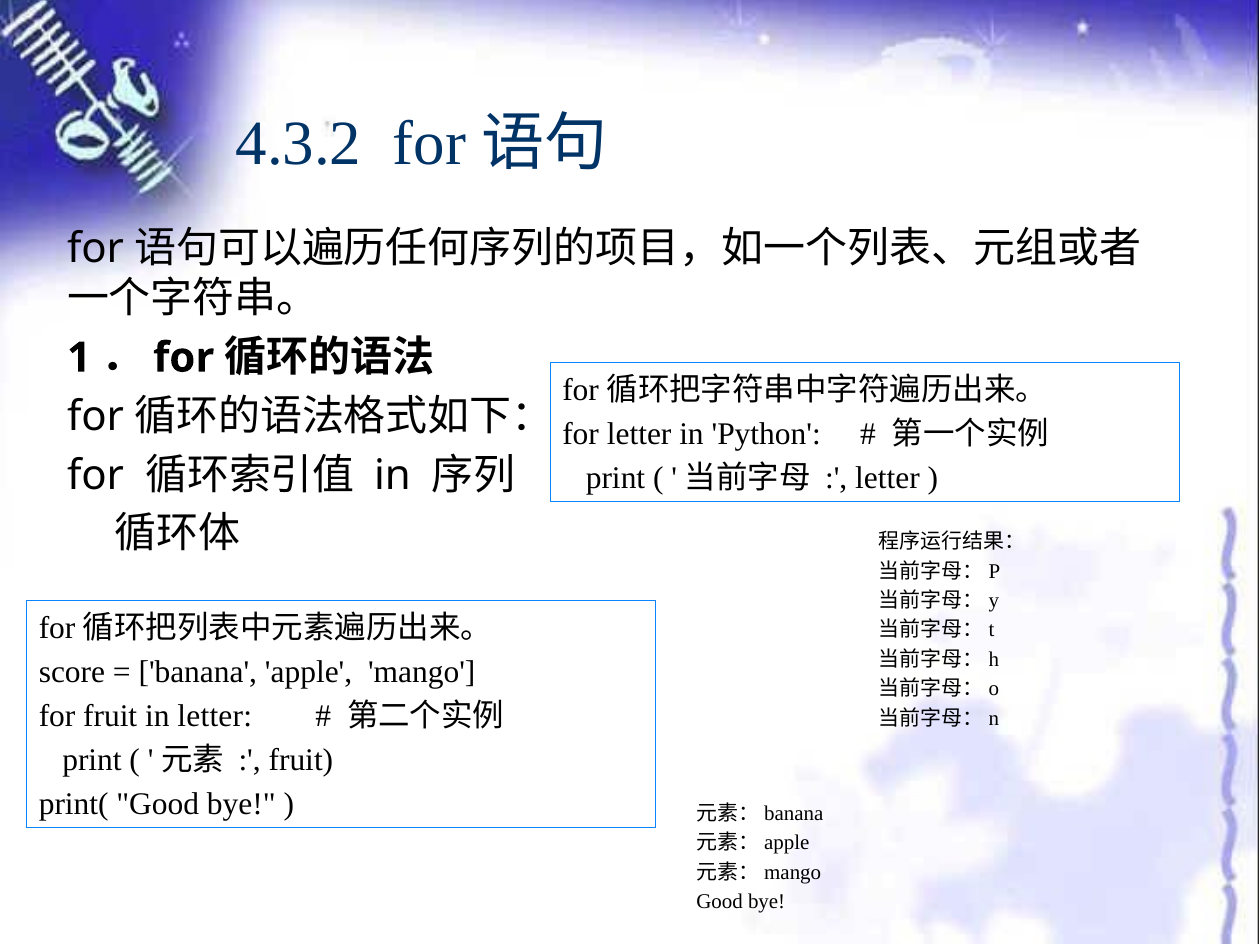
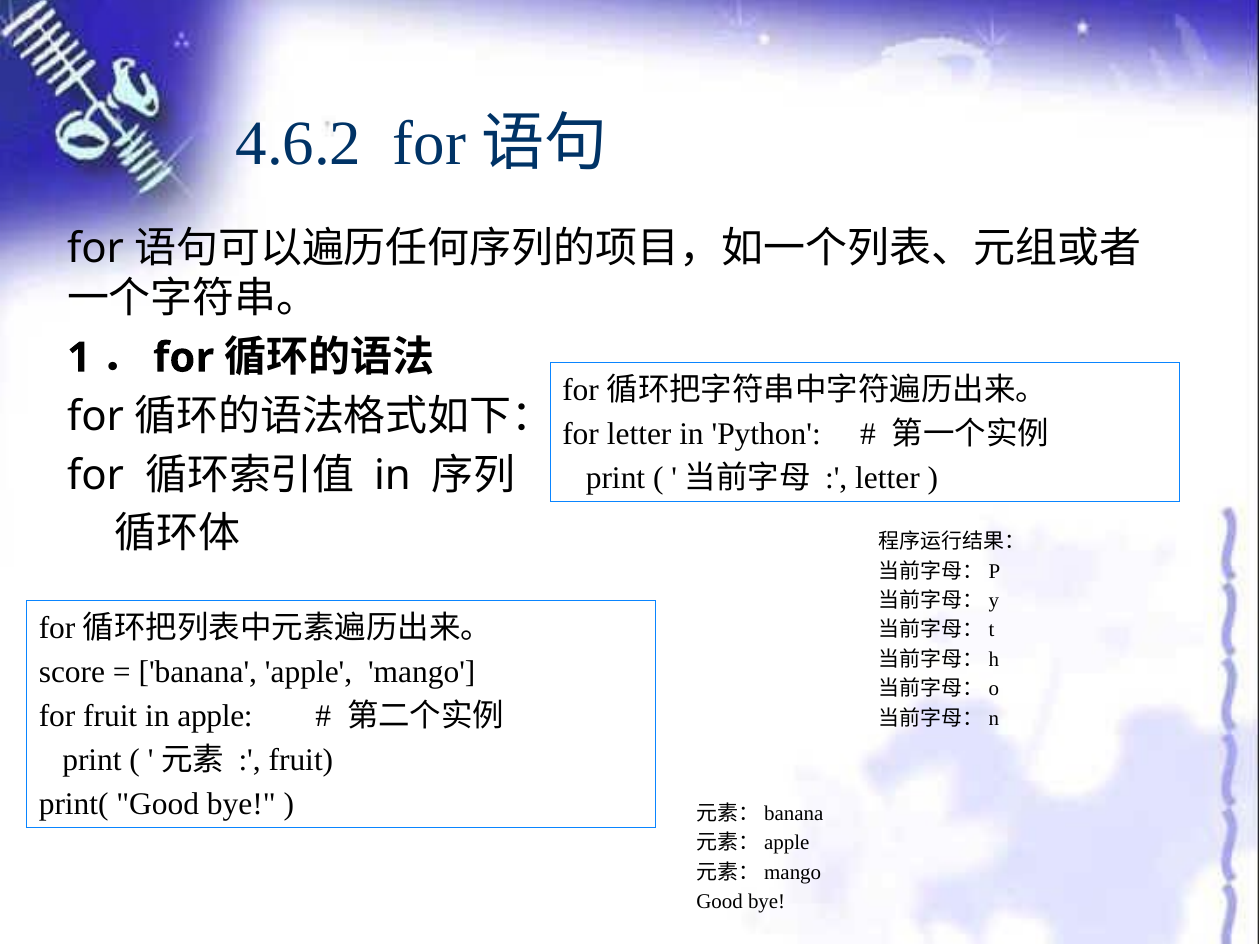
4.3.2: 4.3.2 -> 4.6.2 (298, 144)
in letter: letter -> apple (215, 716)
